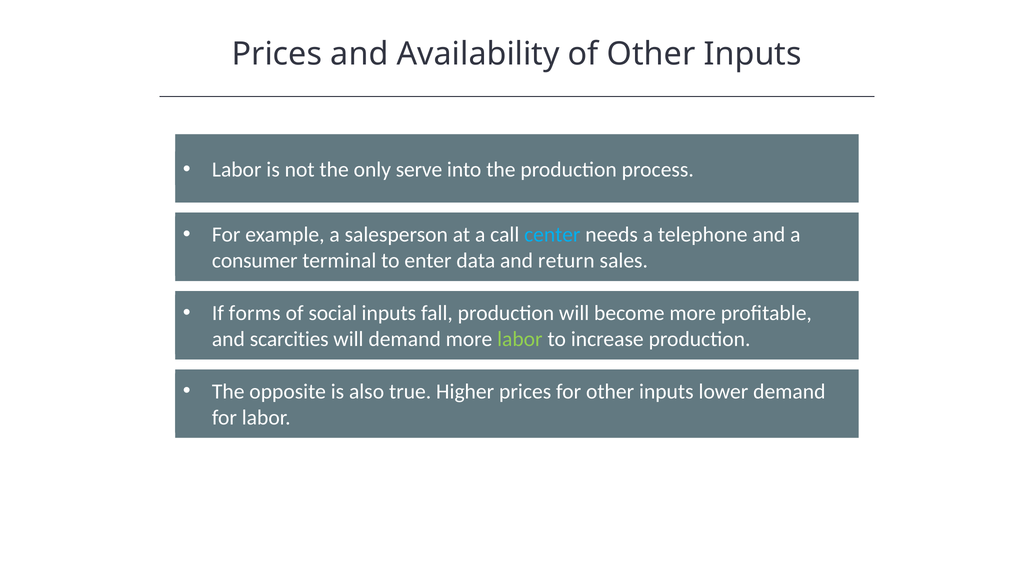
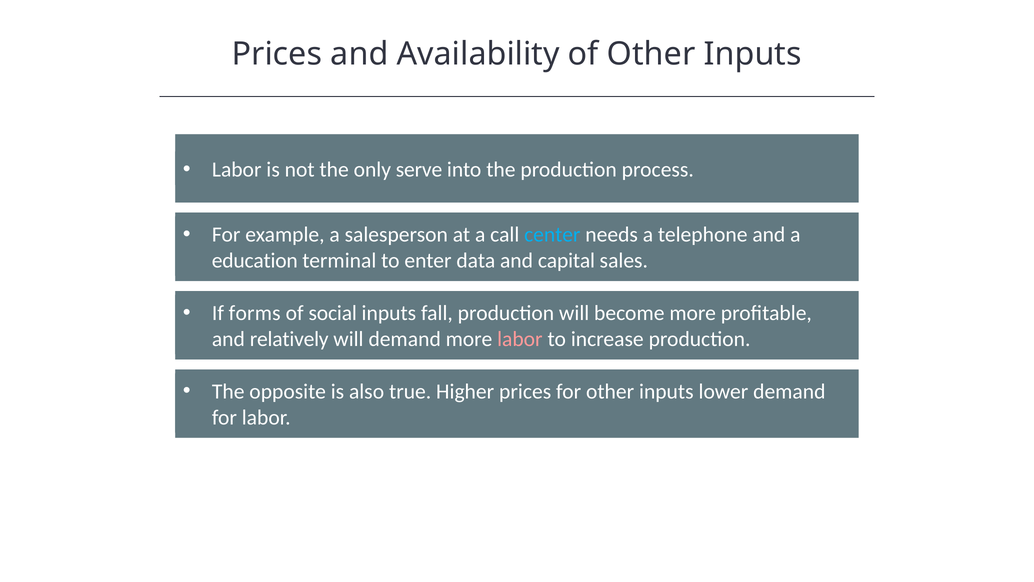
consumer: consumer -> education (255, 260)
return: return -> capital (566, 260)
scarcities: scarcities -> relatively (289, 339)
labor colour: light green -> pink (520, 339)
